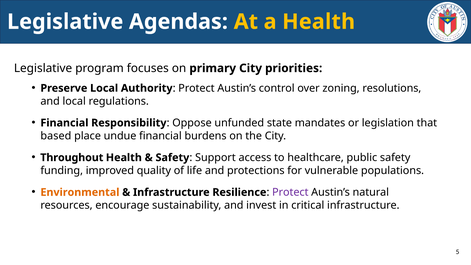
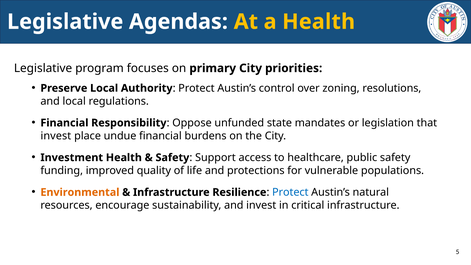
based: based -> invest (56, 136)
Throughout: Throughout -> Investment (72, 158)
Protect colour: purple -> blue (290, 192)
